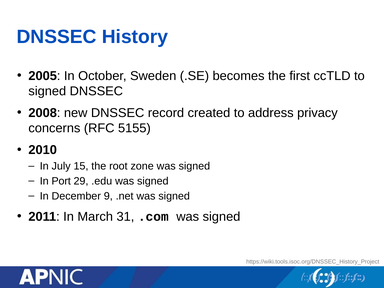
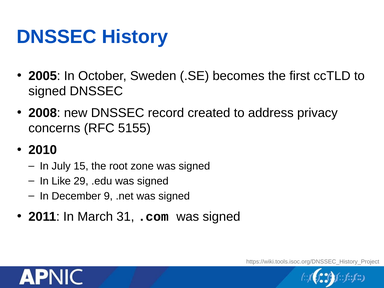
Port: Port -> Like (61, 181)
